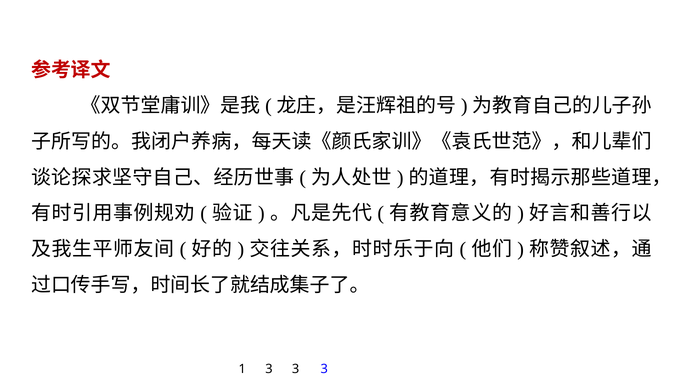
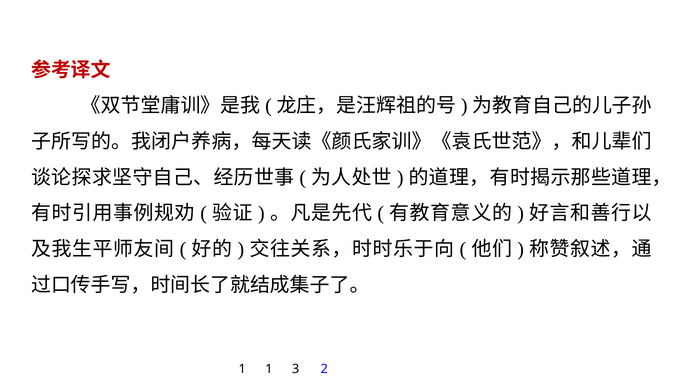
1 3: 3 -> 1 (269, 369)
3: 3 -> 2 (324, 369)
